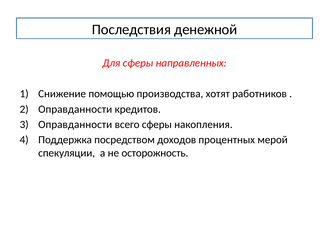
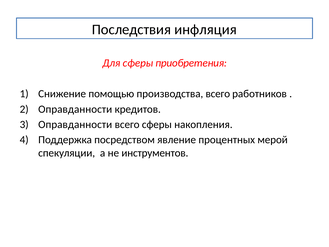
денежной: денежной -> инфляция (206, 29)
направленных: направленных -> приобретения (191, 63)
производства хотят: хотят -> всего (218, 94)
доходов: доходов -> явление (177, 140)
осторожность: осторожность -> инструментов (155, 153)
